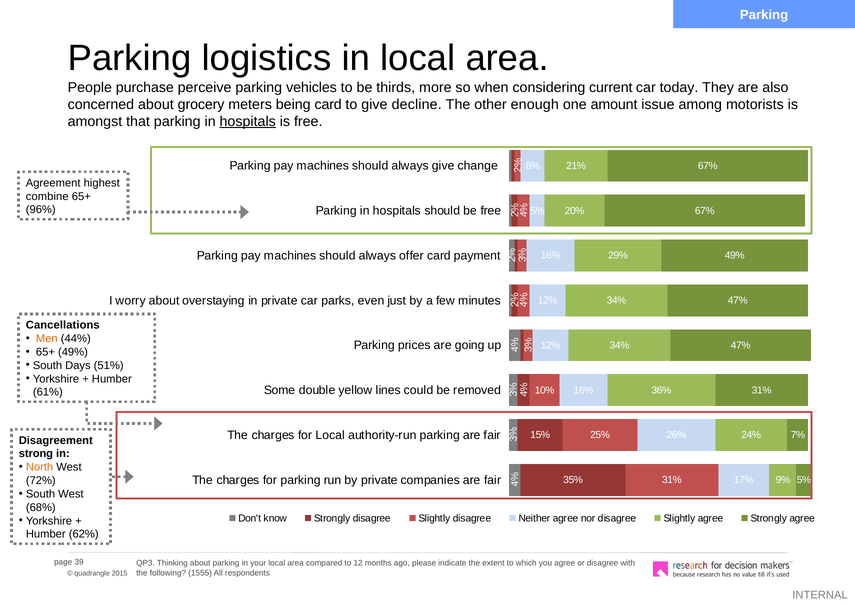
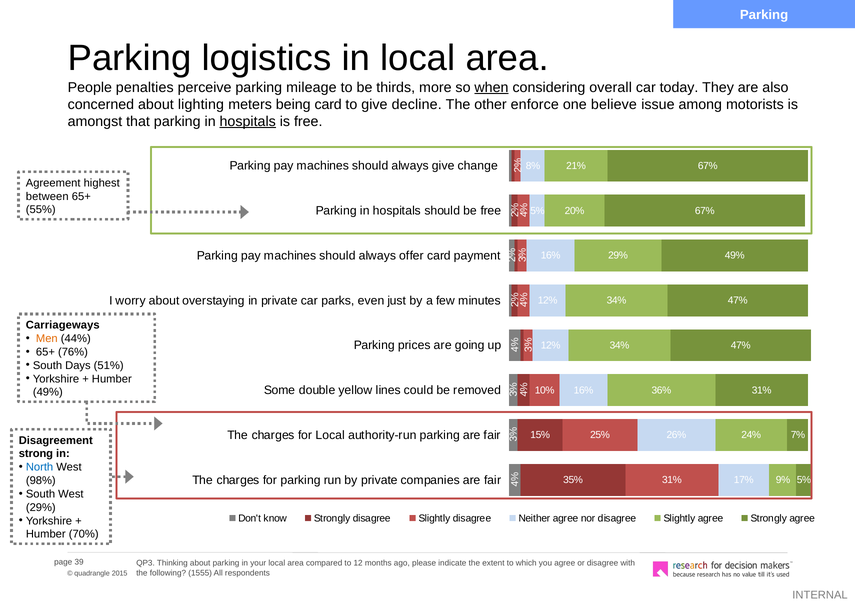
purchase: purchase -> penalties (145, 87)
vehicles: vehicles -> mileage (311, 87)
when underline: none -> present (491, 87)
current: current -> overall (611, 87)
grocery: grocery -> lighting (201, 104)
enough: enough -> enforce (535, 104)
amount: amount -> believe (614, 104)
combine: combine -> between (47, 196)
96%: 96% -> 55% (41, 210)
Cancellations: Cancellations -> Carriageways (63, 325)
65+ 49%: 49% -> 76% (73, 352)
61%: 61% -> 49% (48, 392)
North colour: orange -> blue (40, 467)
72%: 72% -> 98% (41, 481)
68%: 68% -> 29% (41, 507)
62%: 62% -> 70% (84, 534)
